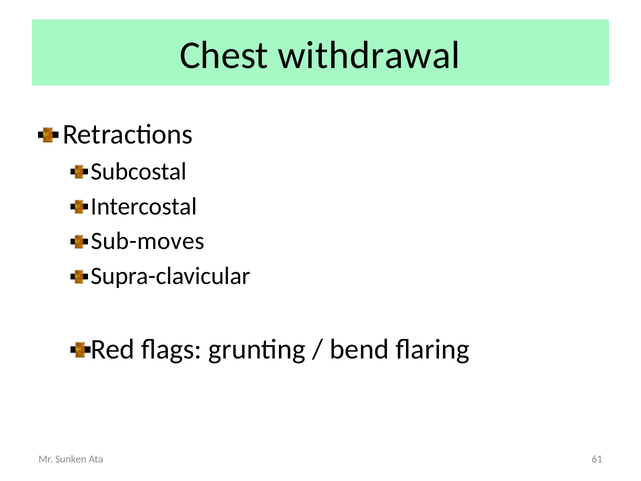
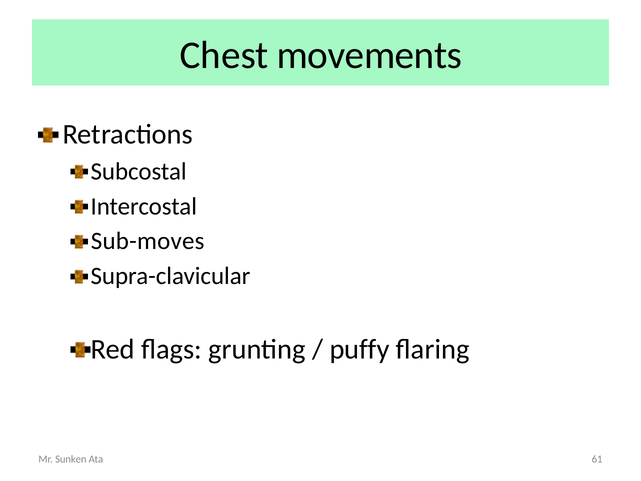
withdrawal: withdrawal -> movements (369, 55)
bend: bend -> puffy (360, 349)
